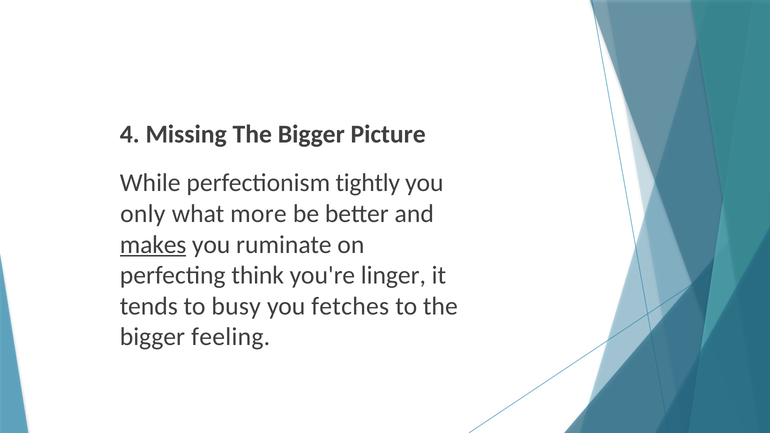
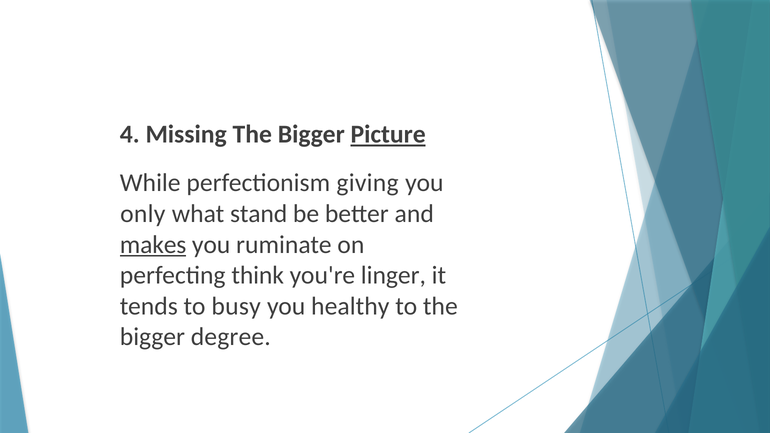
Picture underline: none -> present (388, 135)
tightly: tightly -> giving (368, 183)
more: more -> stand (259, 214)
fetches: fetches -> healthy (350, 306)
feeling: feeling -> degree (231, 337)
